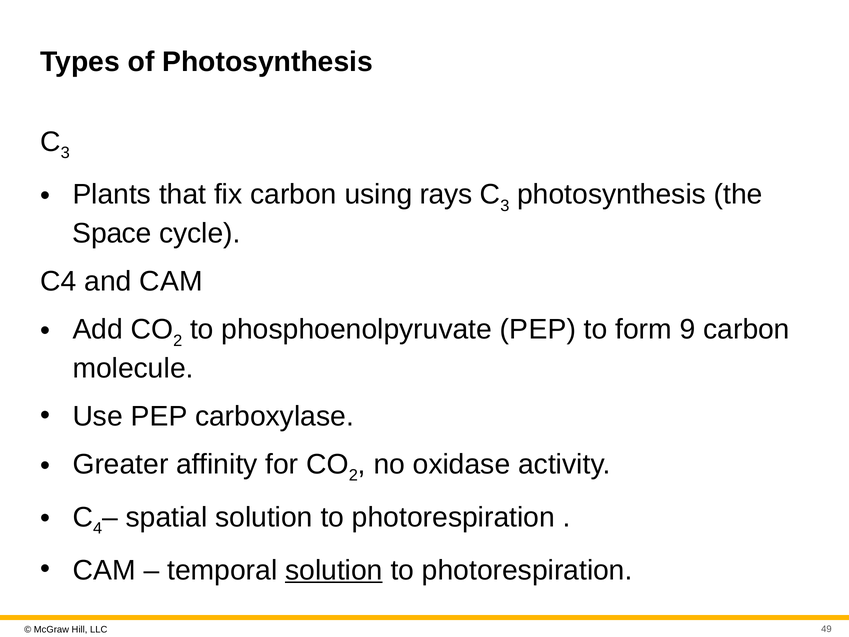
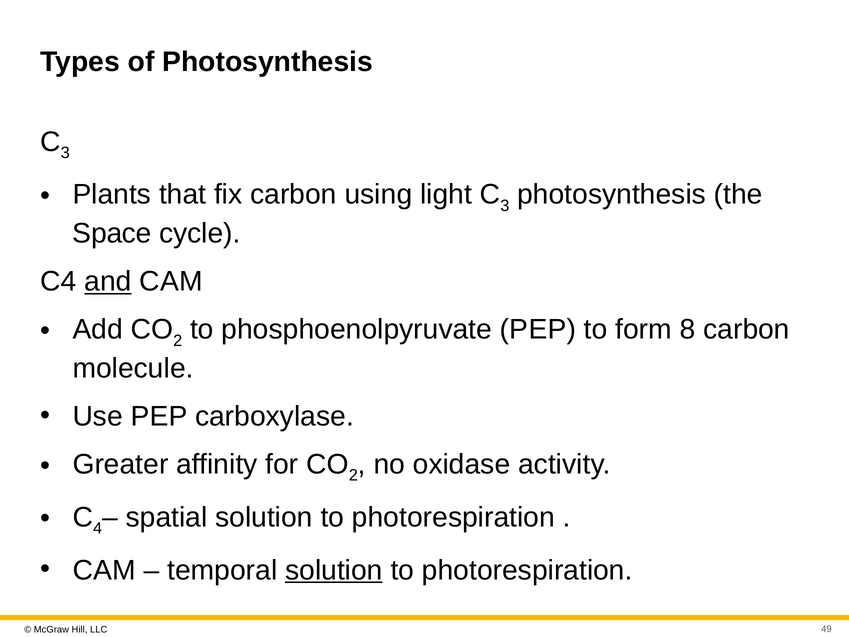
rays: rays -> light (446, 195)
and underline: none -> present (108, 281)
9: 9 -> 8 (688, 329)
